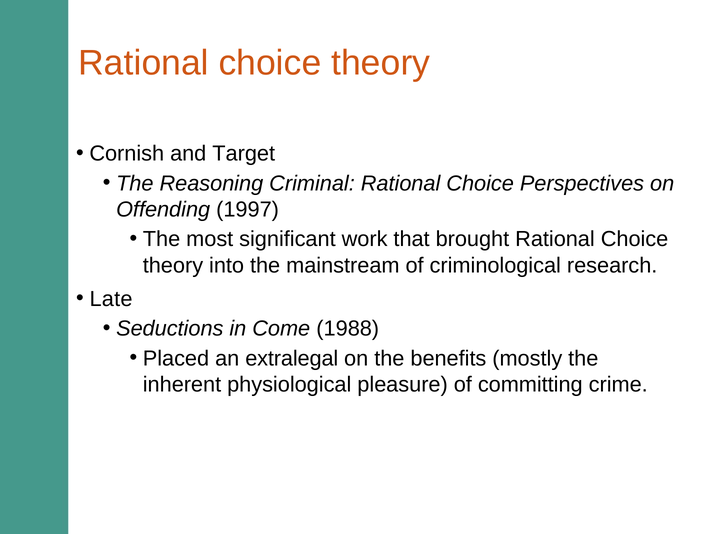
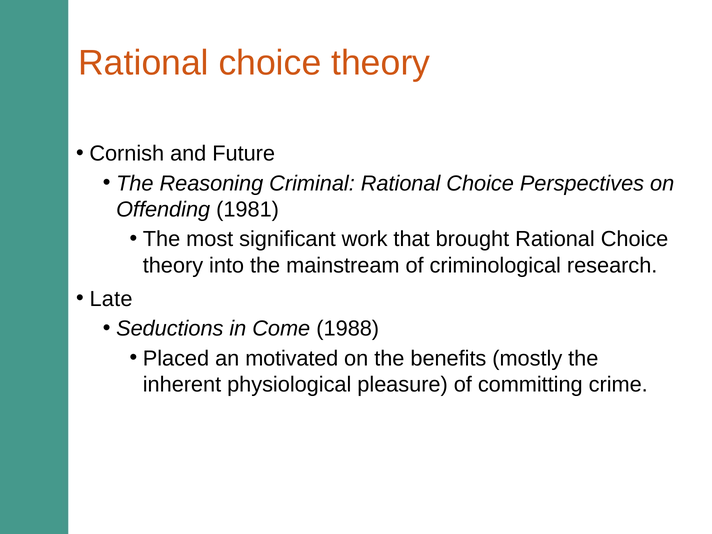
Target: Target -> Future (244, 154)
1997: 1997 -> 1981 (248, 210)
extralegal: extralegal -> motivated (292, 358)
